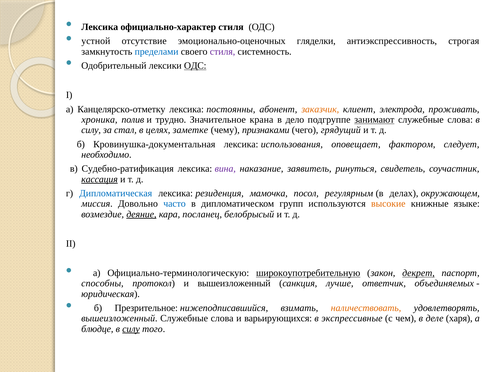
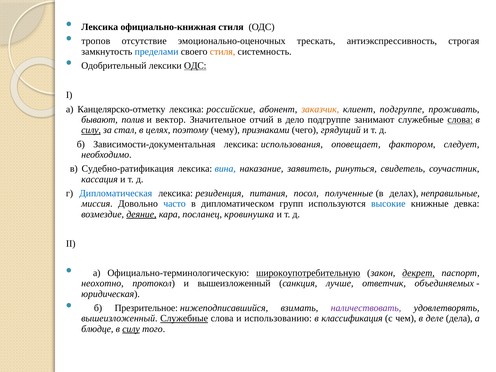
официально-характер: официально-характер -> официально-книжная (168, 27)
устной: устной -> тропов (96, 41)
гляделки: гляделки -> трескать (316, 41)
стиля colour: purple -> orange (223, 52)
постоянны: постоянны -> российские (231, 109)
клиент электрода: электрода -> подгруппе (402, 109)
хроника: хроника -> бывают (100, 120)
трудно: трудно -> вектор (171, 120)
крана: крана -> отчий (262, 120)
занимают underline: present -> none (374, 120)
слова underline: none -> present (460, 120)
силу underline: none -> present (91, 130)
заметке: заметке -> поэтому (190, 130)
Кровинушка-документальная: Кровинушка-документальная -> Зависимости-документальная (154, 144)
вина colour: purple -> blue (225, 169)
кассация underline: present -> none (100, 179)
мамочка: мамочка -> питания (269, 193)
регулярным: регулярным -> полученные (349, 193)
окружающем: окружающем -> неправильные (450, 193)
высокие colour: orange -> blue (388, 204)
языке: языке -> девка (467, 204)
белобрысый: белобрысый -> кровинушка (249, 214)
способны: способны -> неохотно (102, 283)
наличествовать colour: orange -> purple (366, 308)
Служебные underline: none -> present (184, 318)
варьирующихся: варьирующихся -> использованию (278, 318)
экспрессивные: экспрессивные -> классификация (352, 318)
харя: харя -> дела (459, 318)
